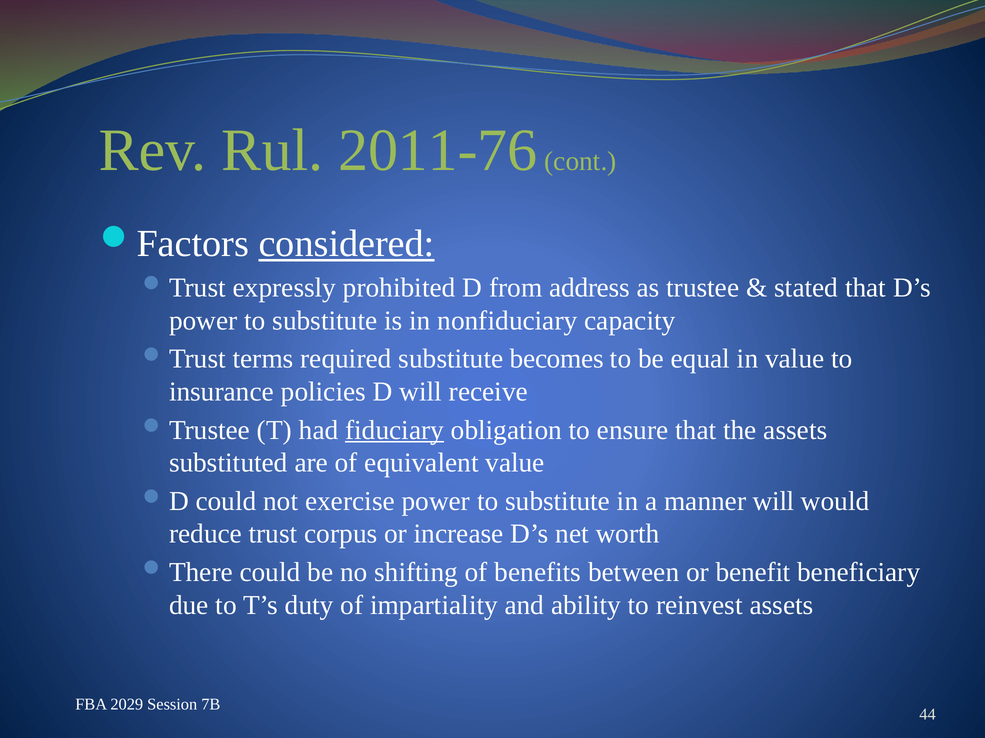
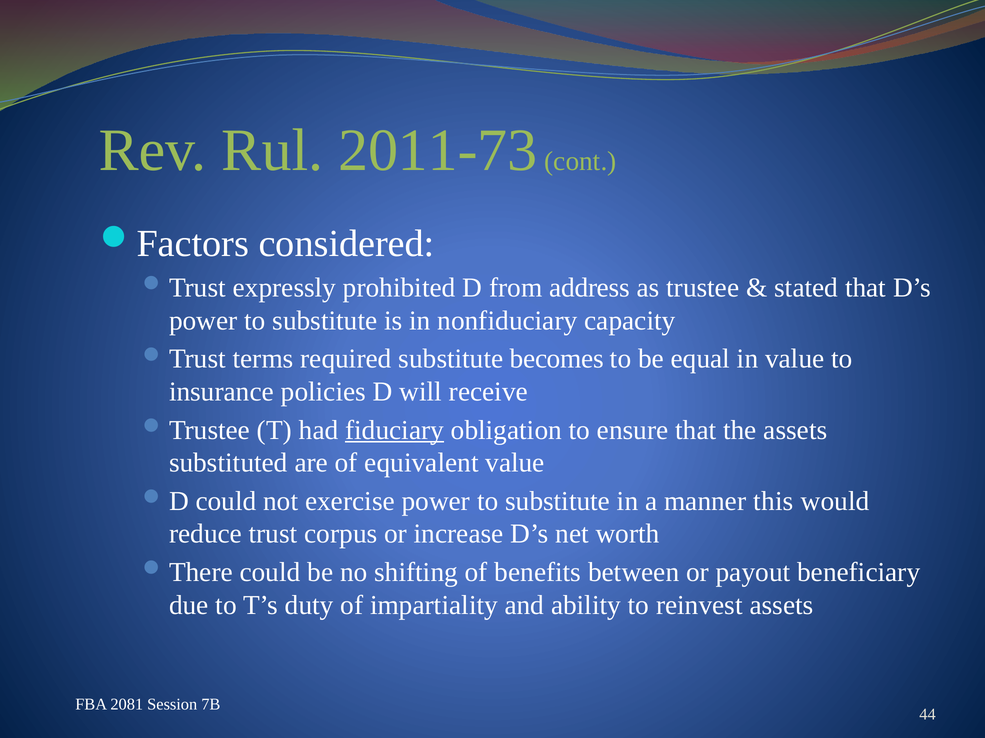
2011-76: 2011-76 -> 2011-73 (438, 151)
considered underline: present -> none (347, 244)
manner will: will -> this (773, 502)
benefit: benefit -> payout (753, 573)
2029: 2029 -> 2081 (127, 705)
